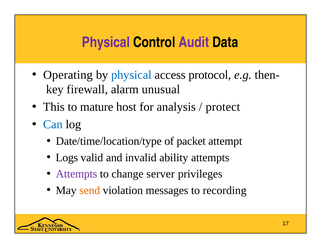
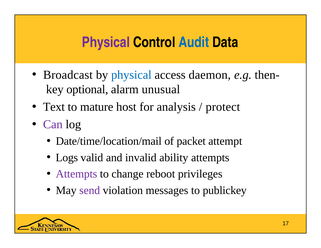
Audit colour: purple -> blue (194, 42)
Operating: Operating -> Broadcast (68, 75)
protocol: protocol -> daemon (210, 75)
firewall: firewall -> optional (87, 89)
This: This -> Text (54, 107)
Can colour: blue -> purple (53, 124)
Date/time/location/type: Date/time/location/type -> Date/time/location/mail (109, 141)
server: server -> reboot (161, 174)
send colour: orange -> purple (90, 190)
recording: recording -> publickey (225, 190)
